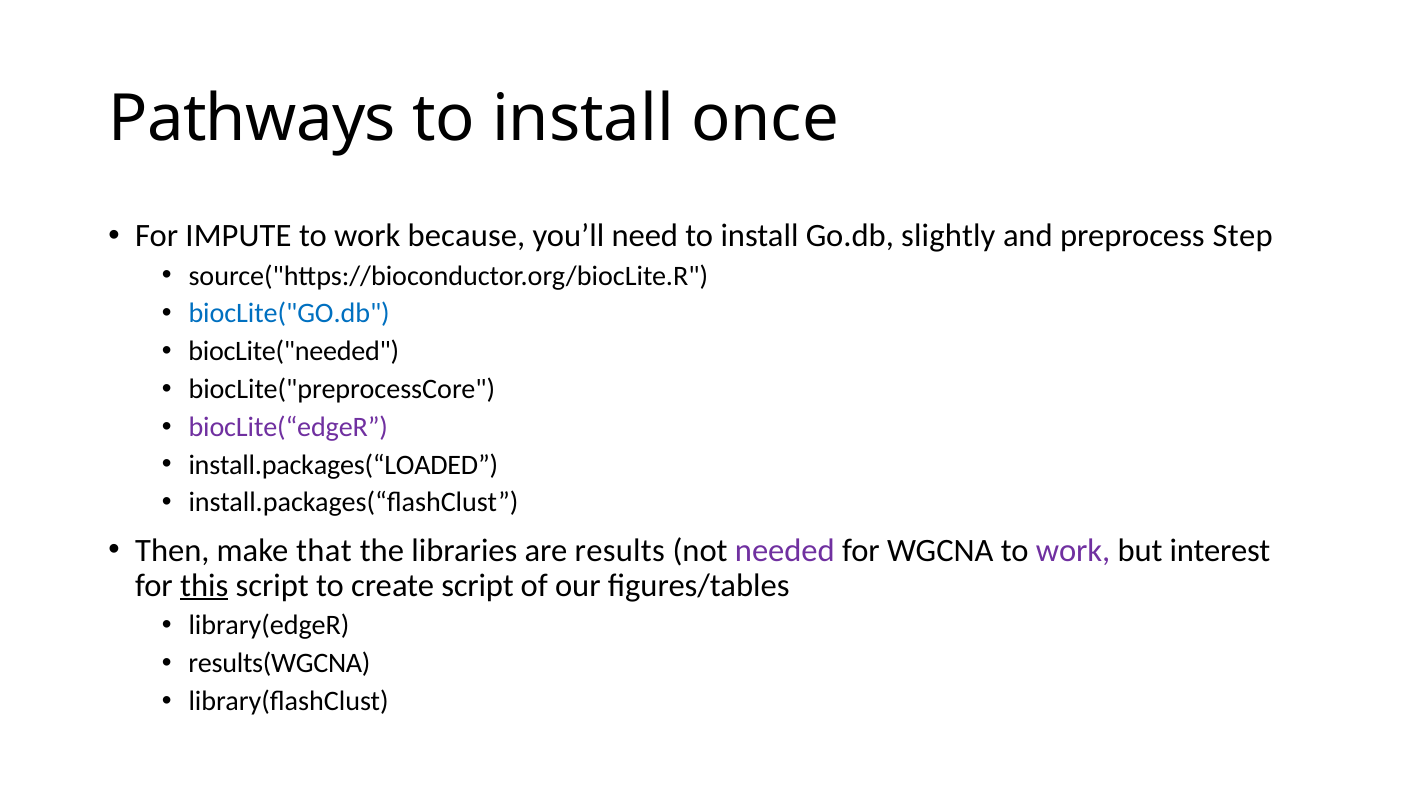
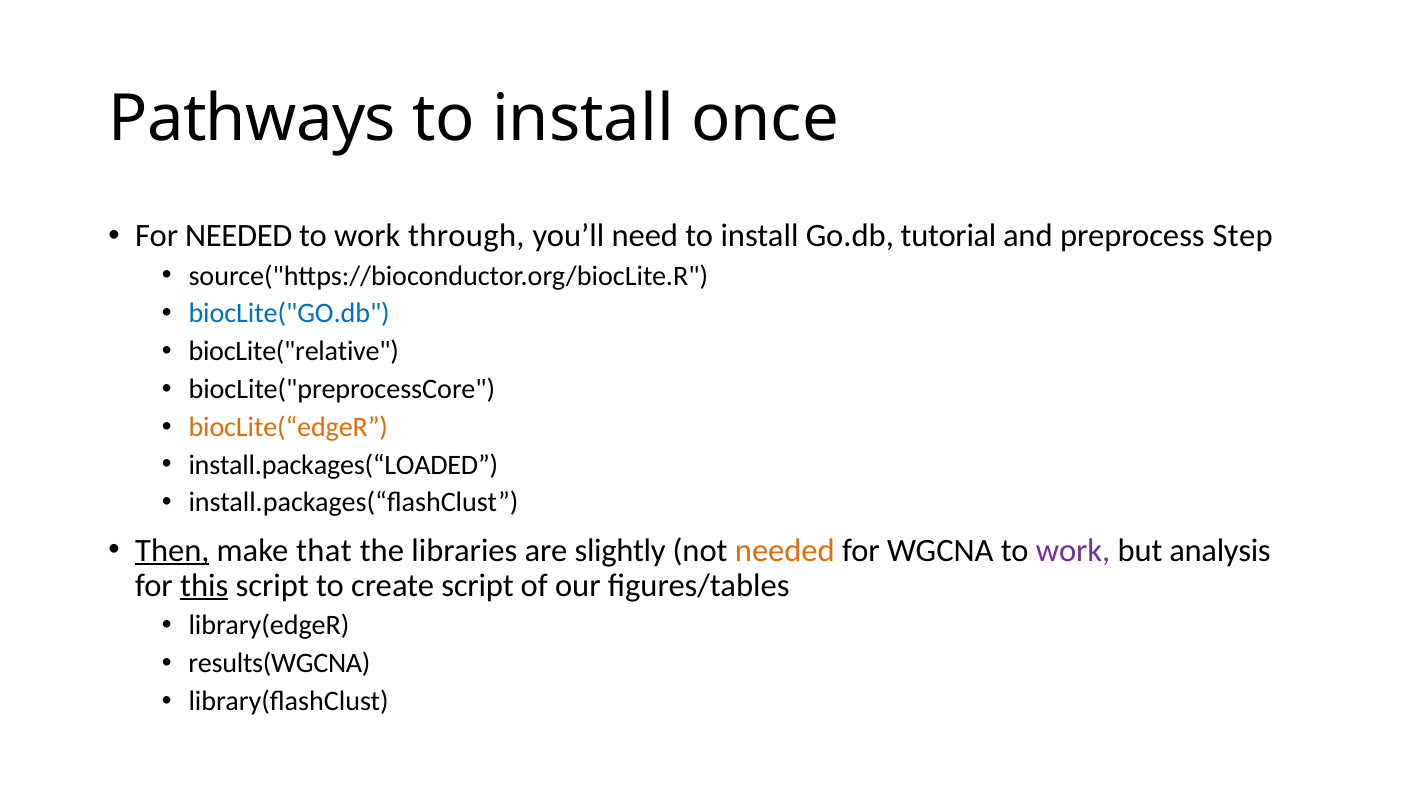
For IMPUTE: IMPUTE -> NEEDED (239, 236)
because: because -> through (466, 236)
slightly: slightly -> tutorial (949, 236)
biocLite("needed: biocLite("needed -> biocLite("relative (294, 352)
biocLite(“edgeR colour: purple -> orange (288, 427)
Then underline: none -> present (172, 551)
results: results -> slightly (620, 551)
needed colour: purple -> orange (785, 551)
interest: interest -> analysis (1220, 551)
